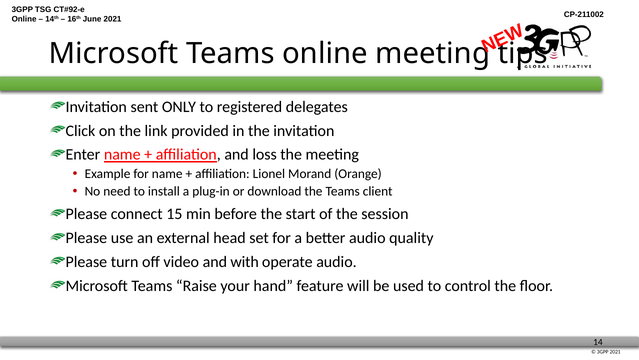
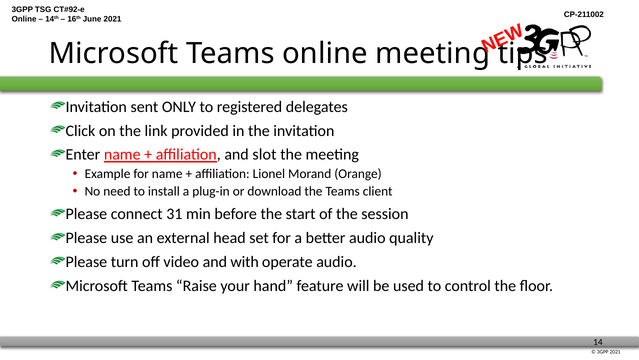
loss: loss -> slot (264, 154)
15: 15 -> 31 (174, 214)
